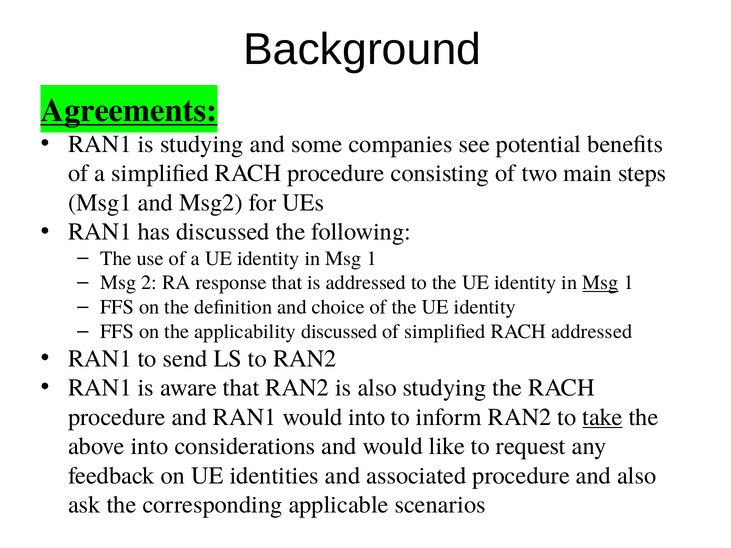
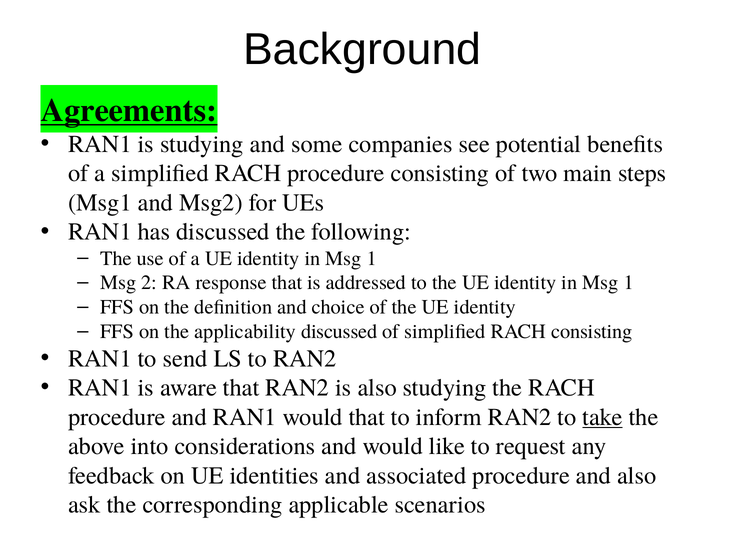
Msg underline: present -> none (600, 283)
RACH addressed: addressed -> consisting (592, 332)
would into: into -> that (367, 417)
